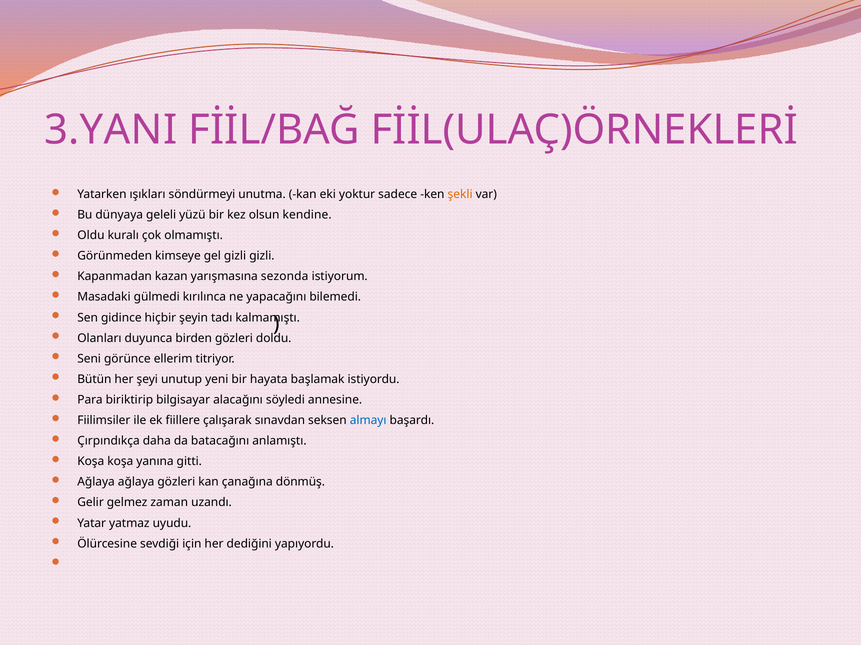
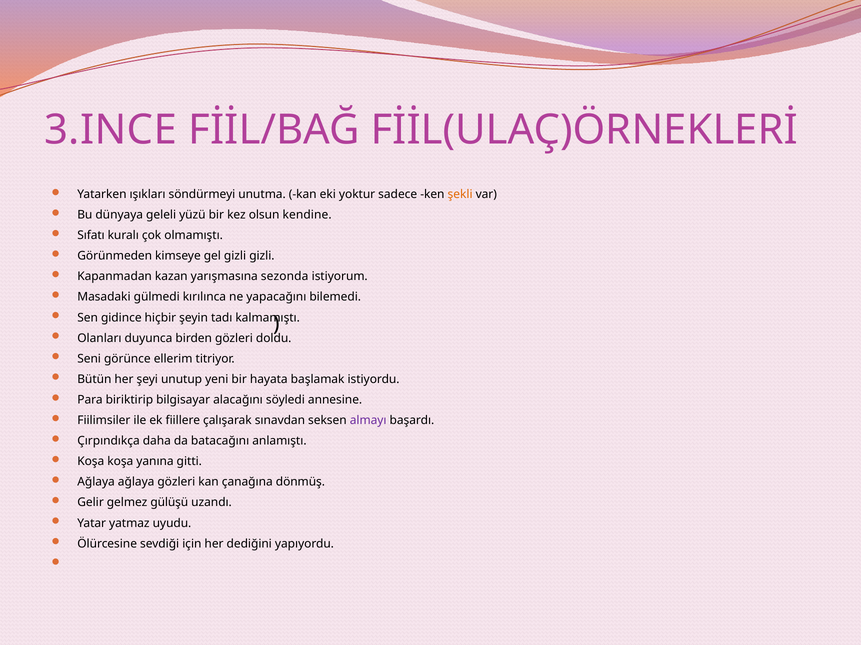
3.YANI: 3.YANI -> 3.INCE (111, 130)
Oldu: Oldu -> Sıfatı (91, 236)
almayı colour: blue -> purple (368, 421)
zaman: zaman -> gülüşü (169, 503)
